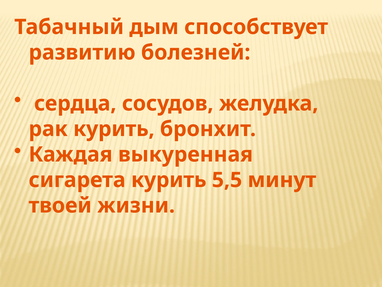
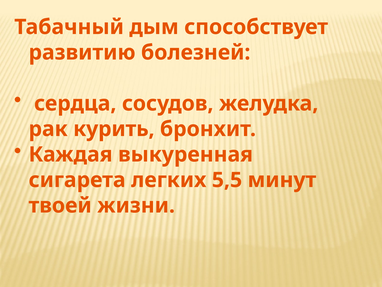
сигарета курить: курить -> легких (169, 180)
